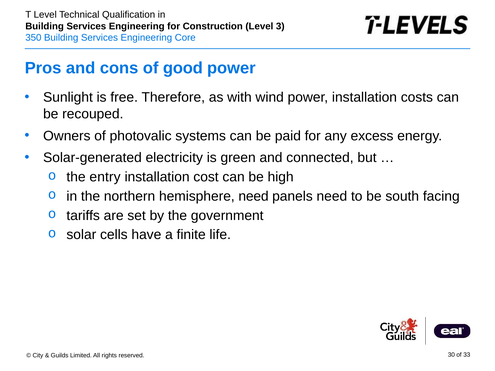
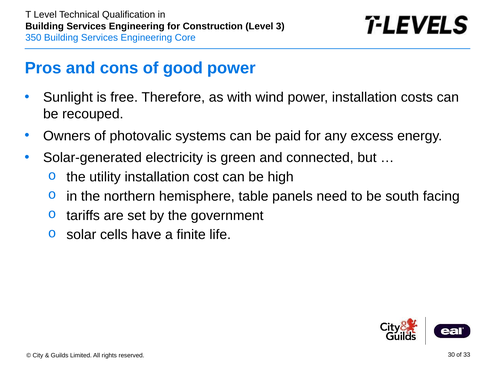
entry: entry -> utility (105, 177)
hemisphere need: need -> table (253, 196)
